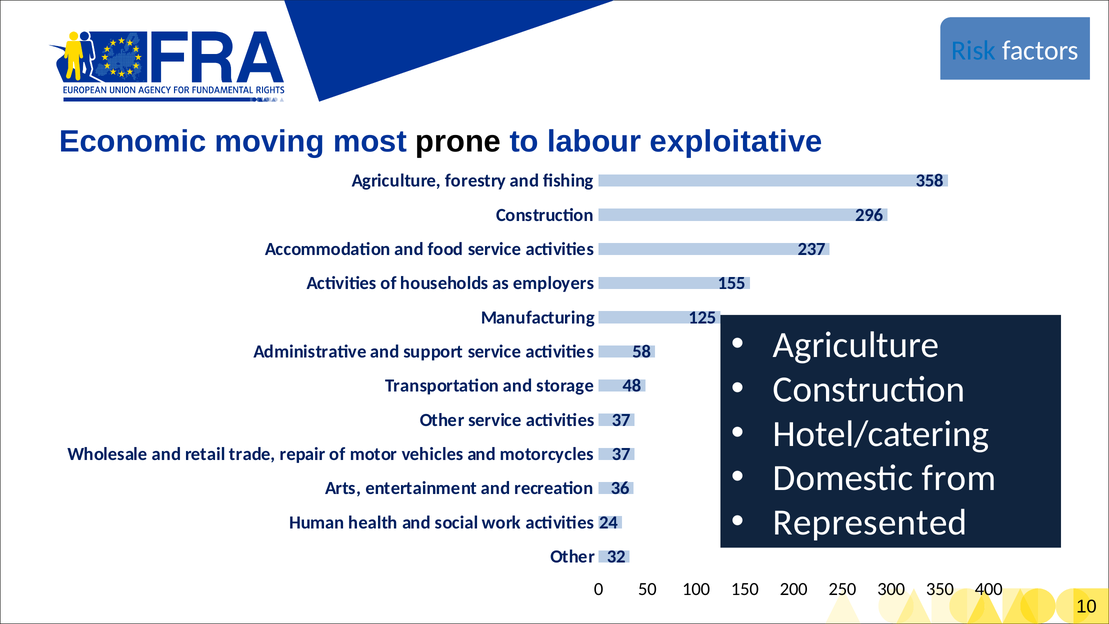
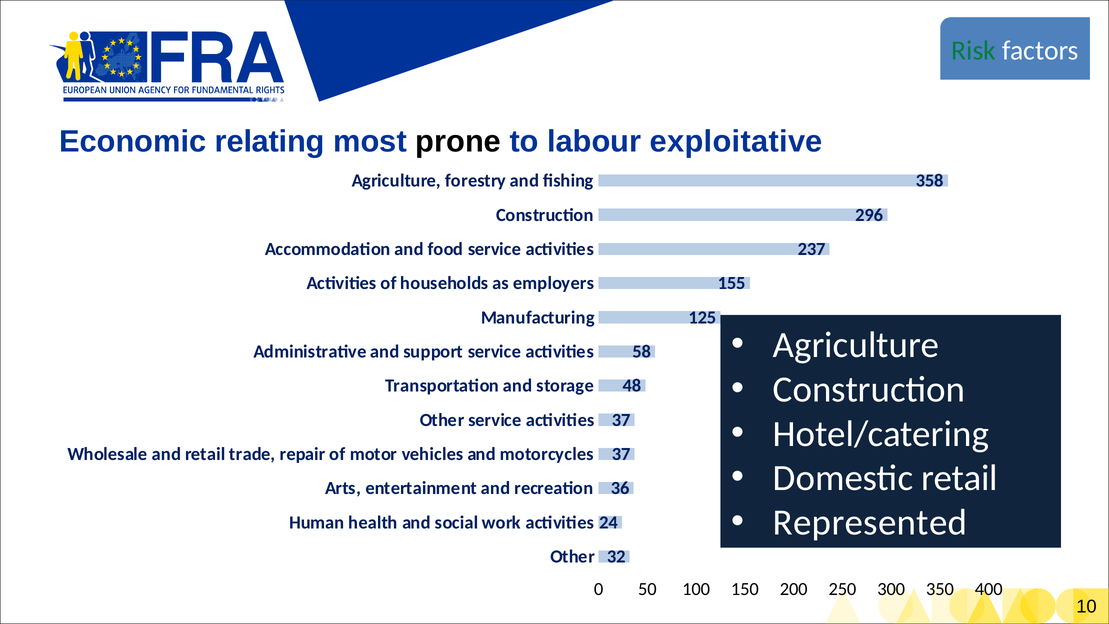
Risk colour: blue -> green (974, 50)
moving: moving -> relating (270, 142)
Domestic from: from -> retail (959, 478)
